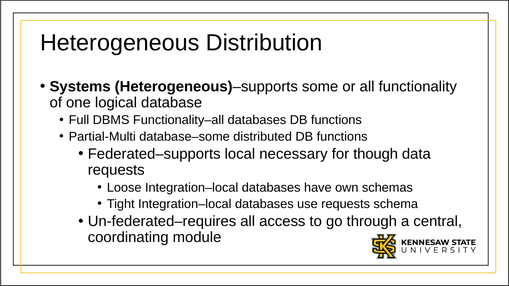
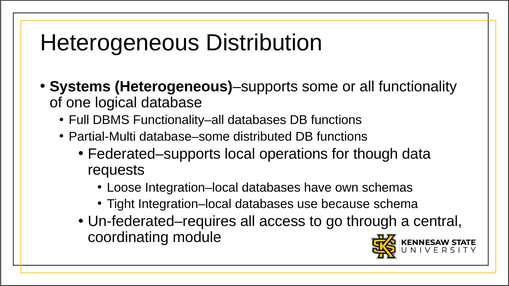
necessary: necessary -> operations (294, 154)
use requests: requests -> because (346, 204)
